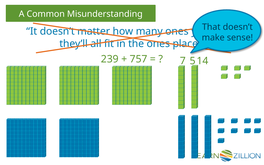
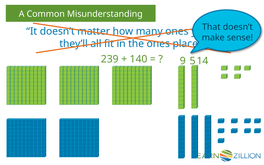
757: 757 -> 140 (139, 59)
7: 7 -> 9 (183, 61)
